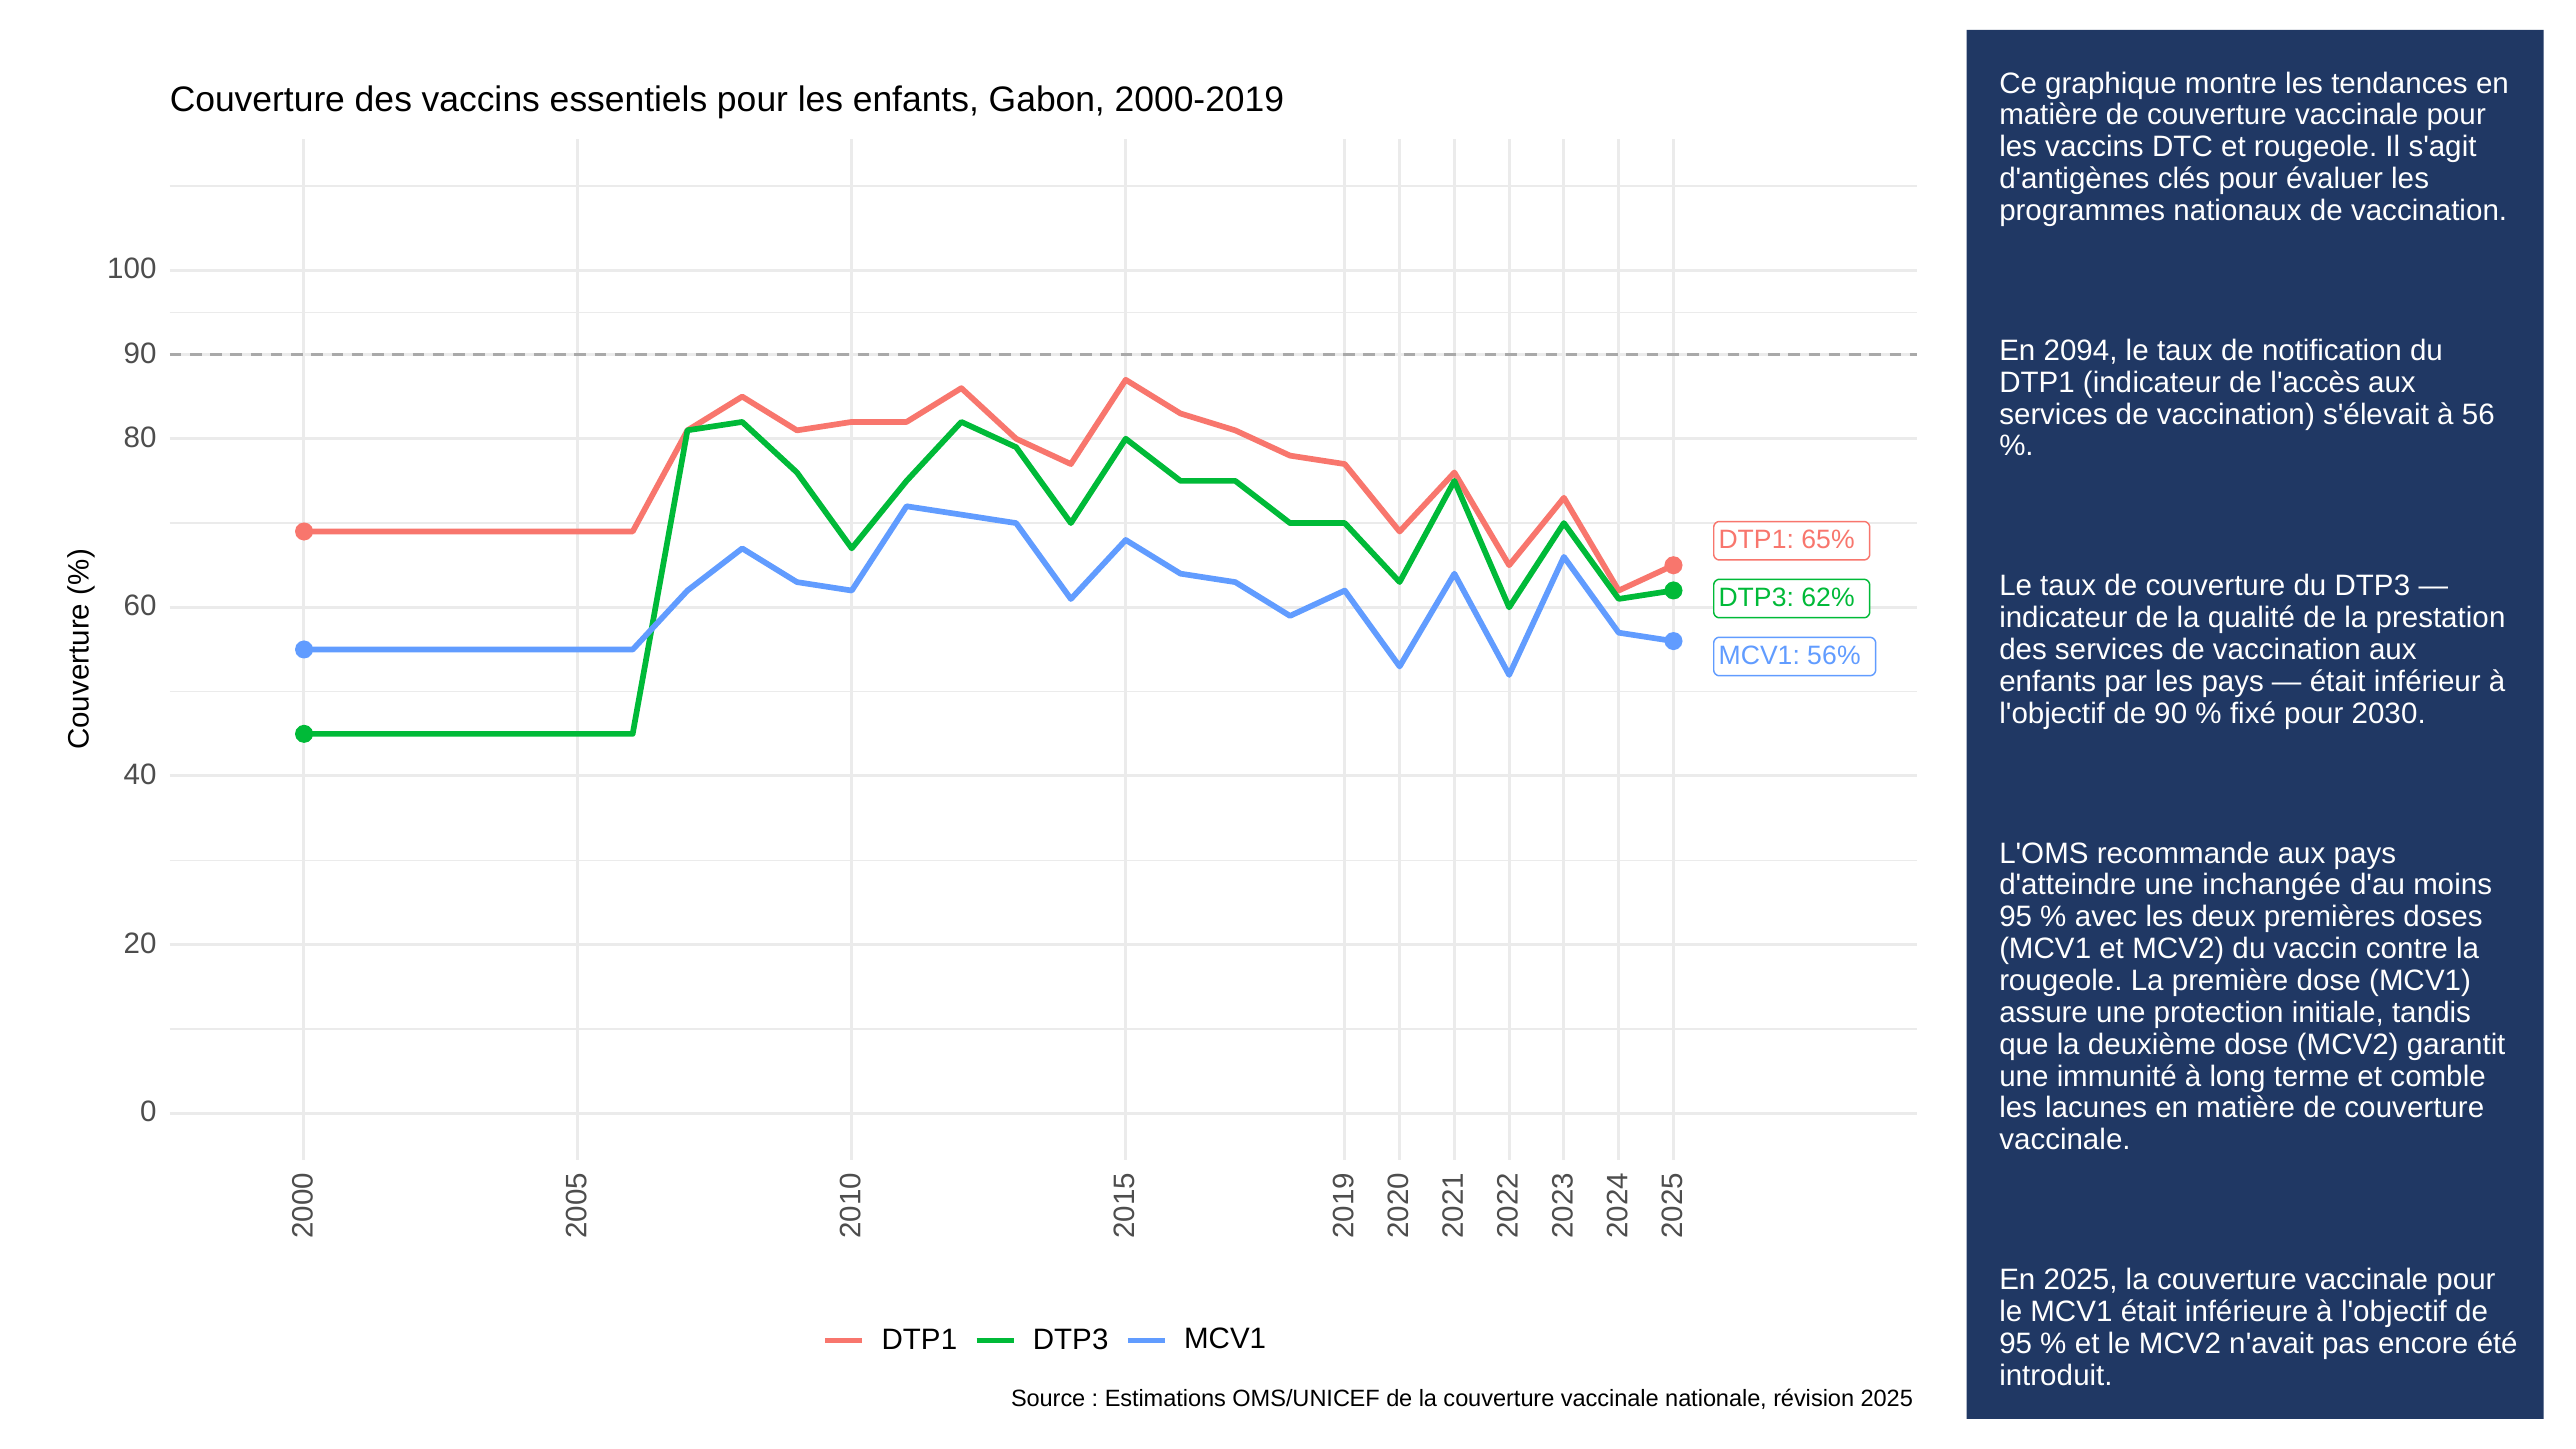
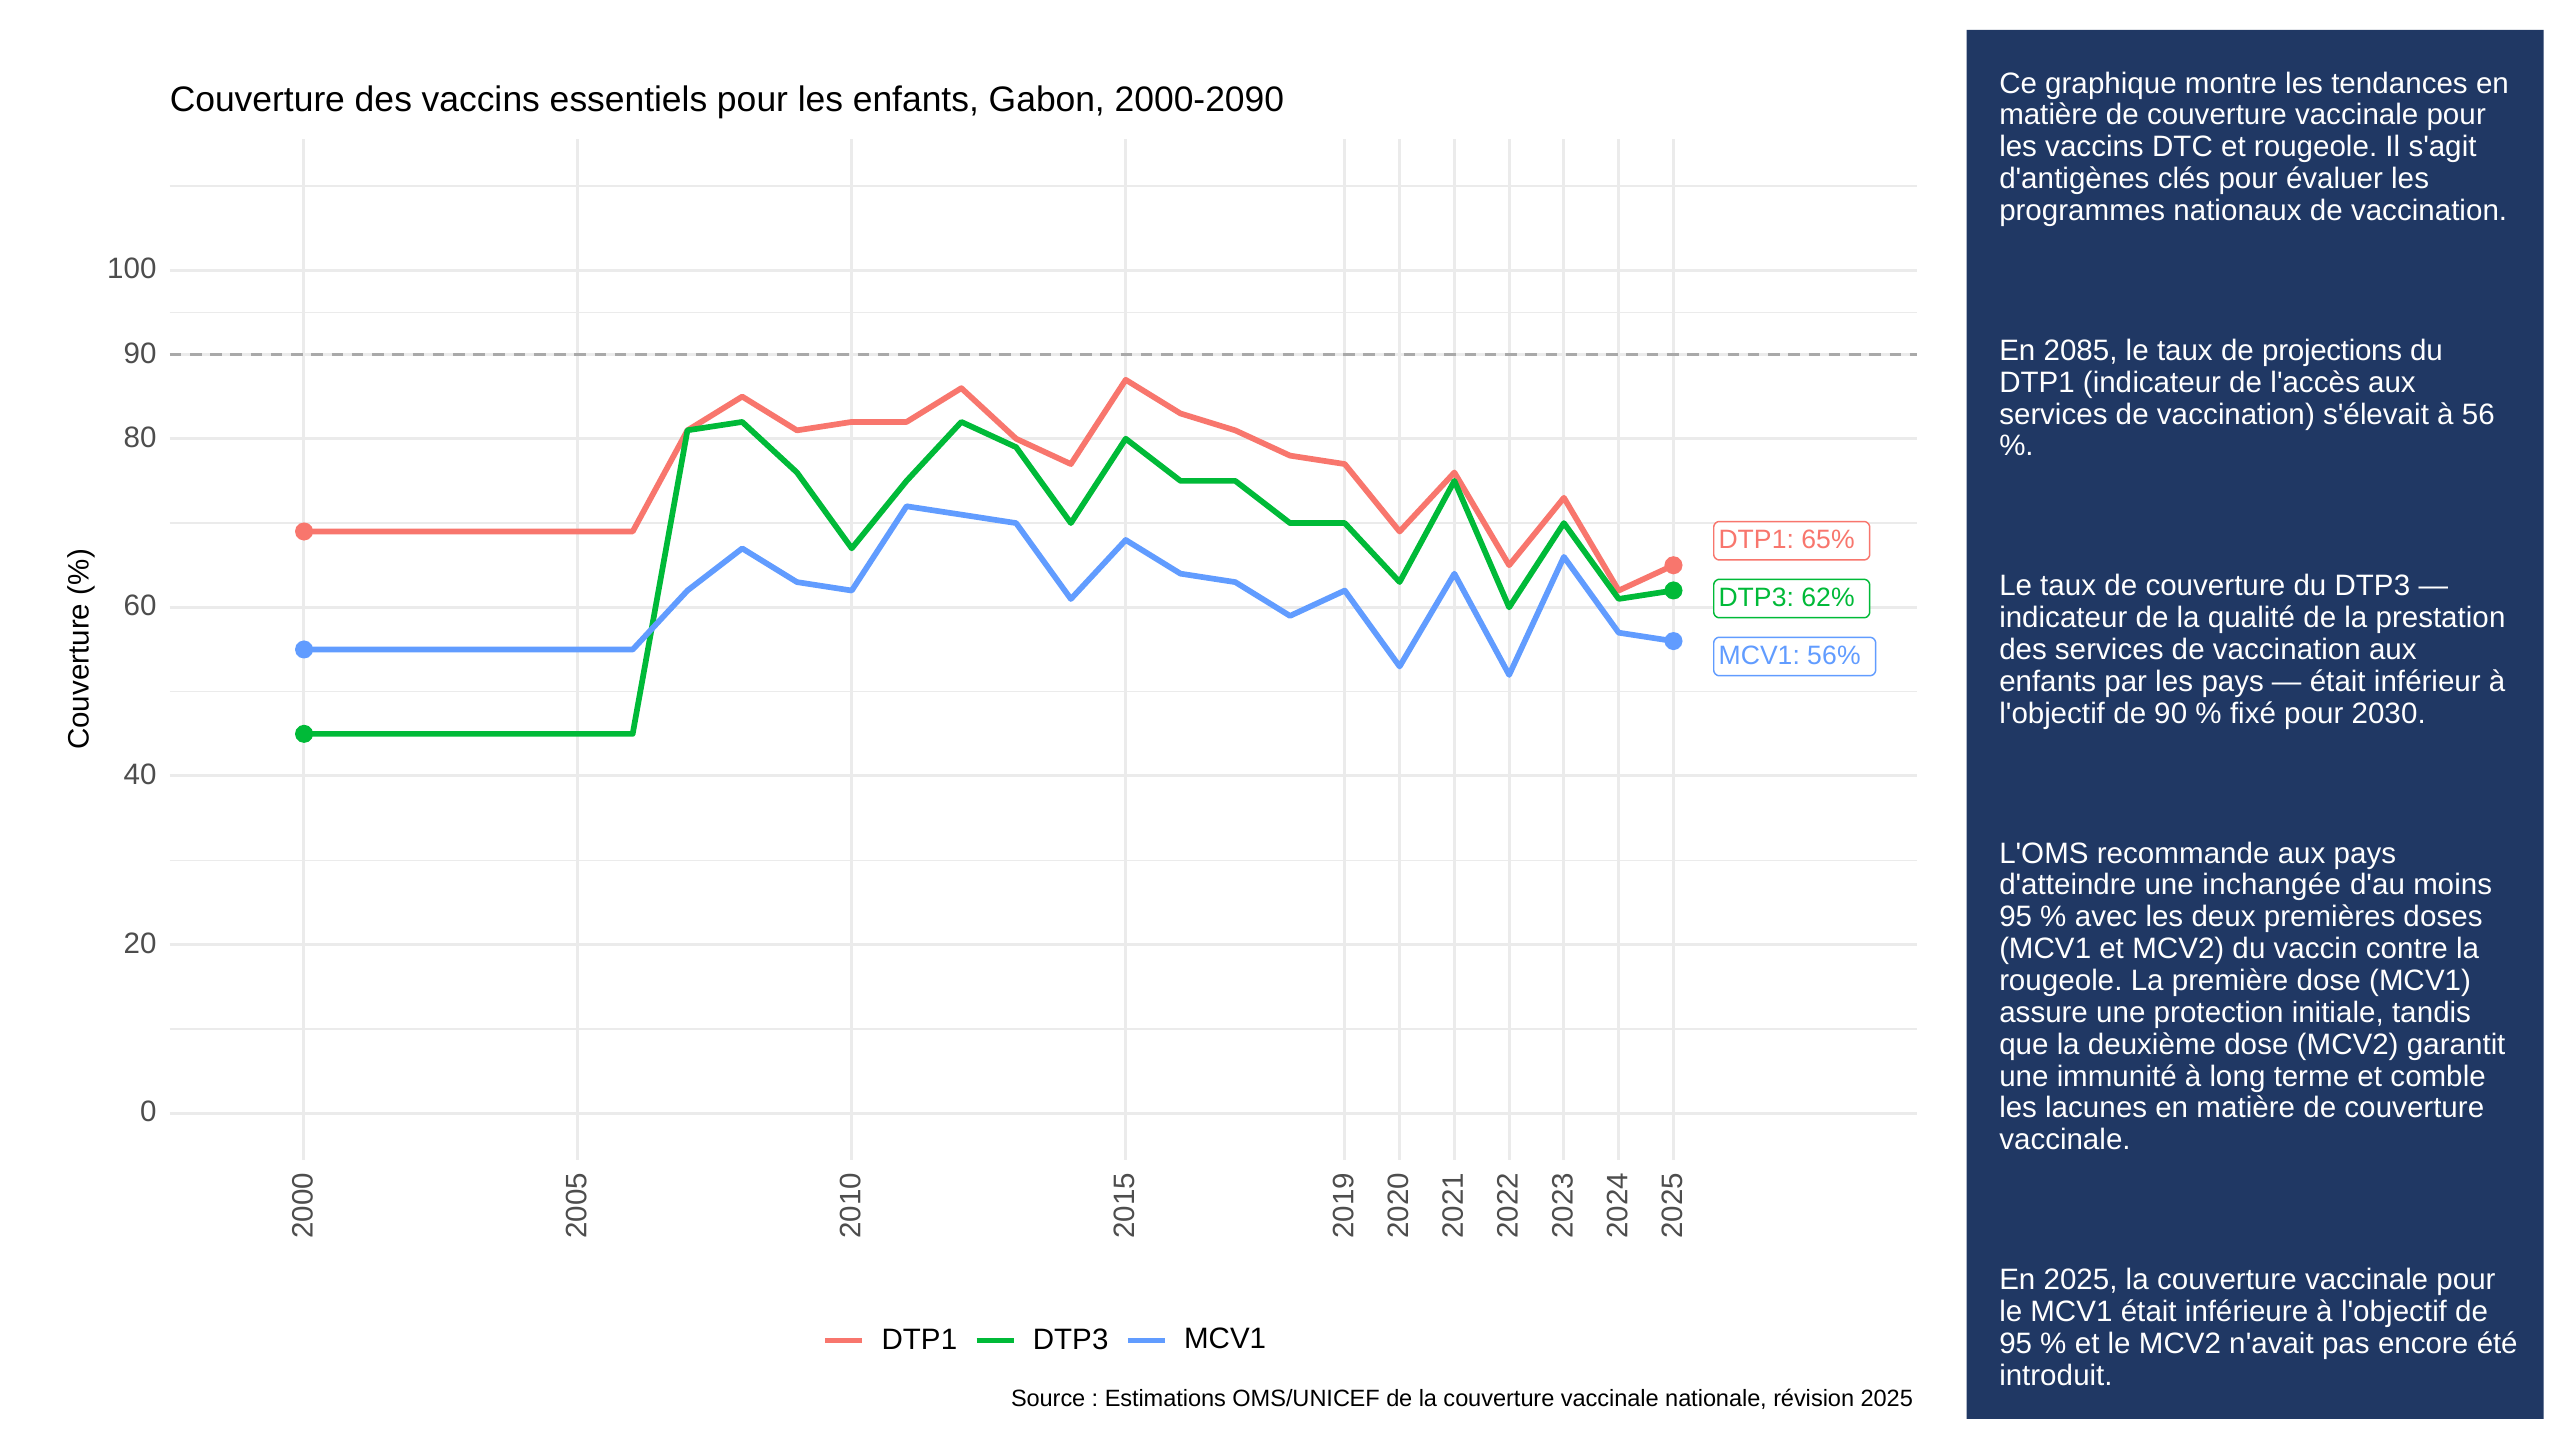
2000-2019: 2000-2019 -> 2000-2090 (1199, 100)
2094: 2094 -> 2085 (2081, 351)
notification: notification -> projections (2332, 351)
